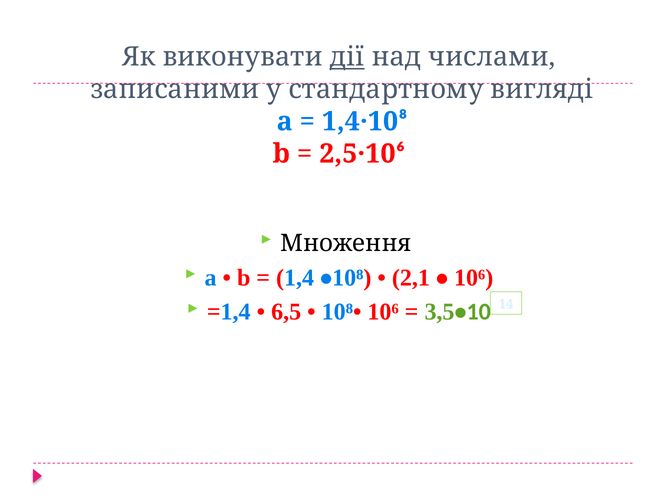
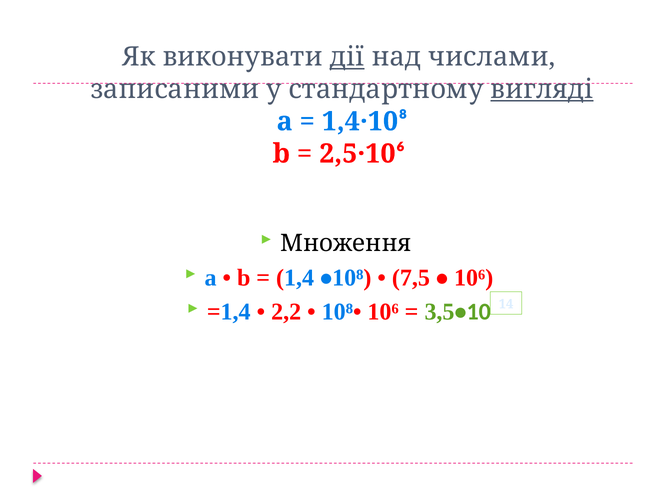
вигляді underline: none -> present (542, 89)
2,1: 2,1 -> 7,5 (411, 277)
6,5: 6,5 -> 2,2 (286, 312)
